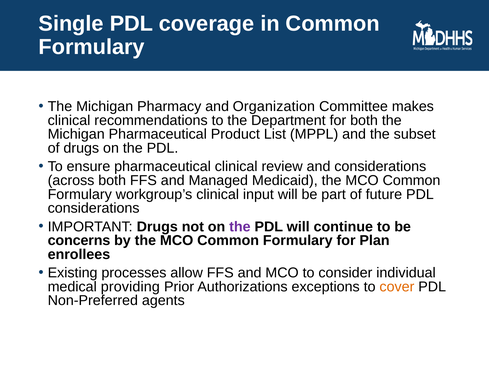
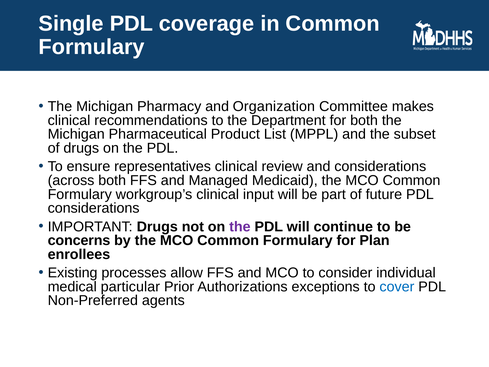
ensure pharmaceutical: pharmaceutical -> representatives (163, 166)
providing: providing -> particular (130, 287)
cover colour: orange -> blue (397, 287)
